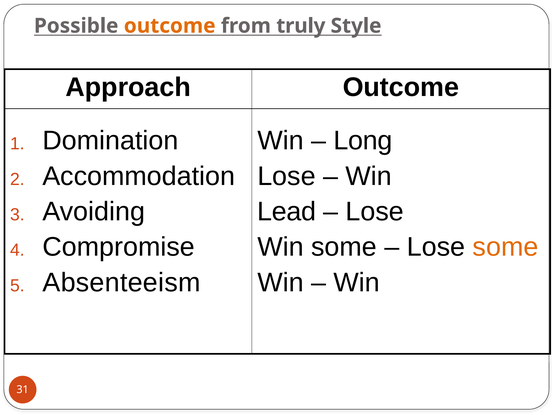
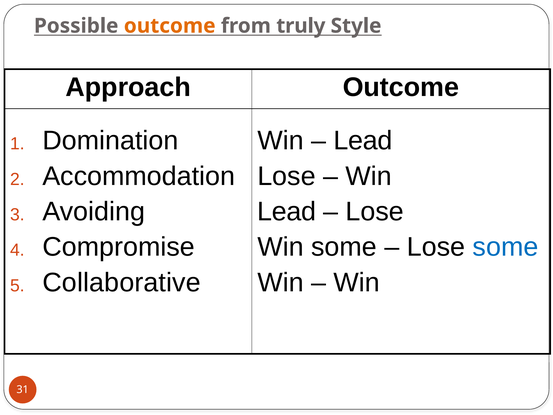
Long: Long -> Lead (363, 141)
some colour: orange -> blue (505, 247)
Absenteeism: Absenteeism -> Collaborative (122, 282)
